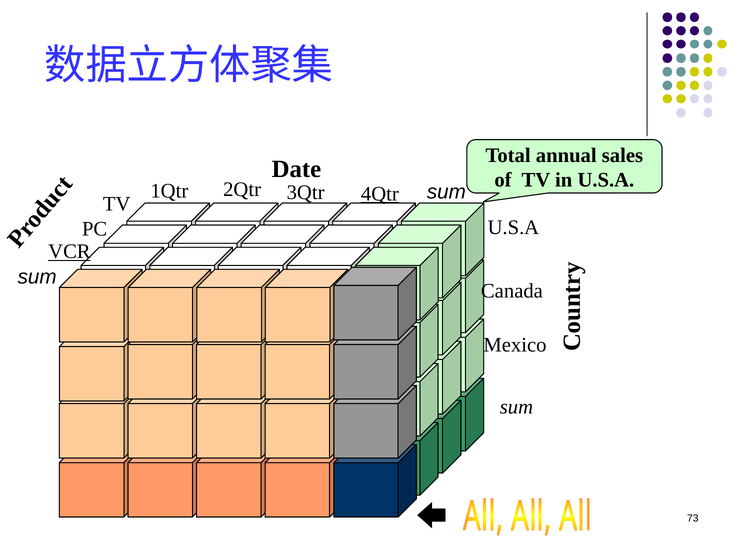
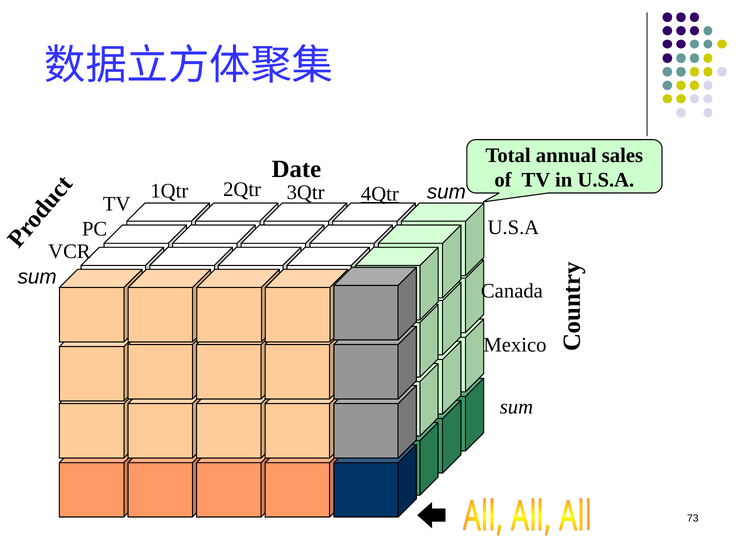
VCR underline: present -> none (69, 252)
